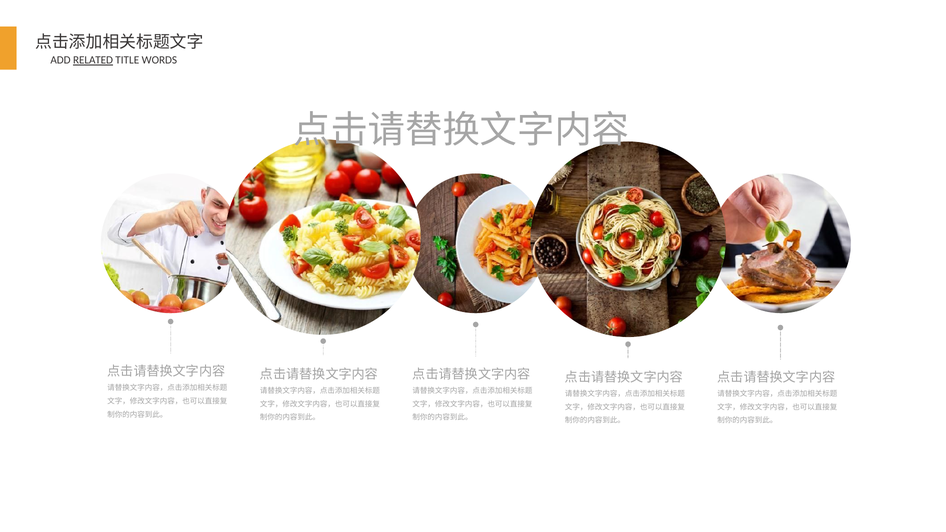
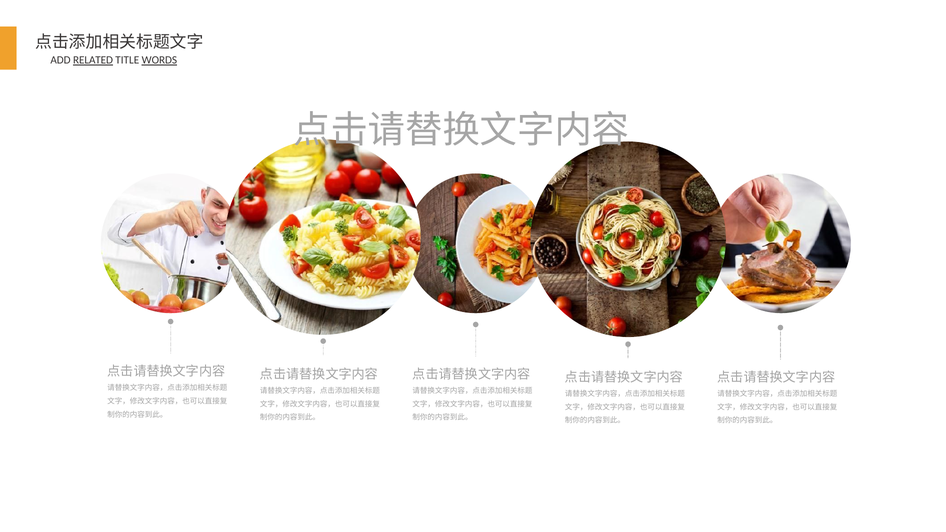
WORDS underline: none -> present (159, 60)
